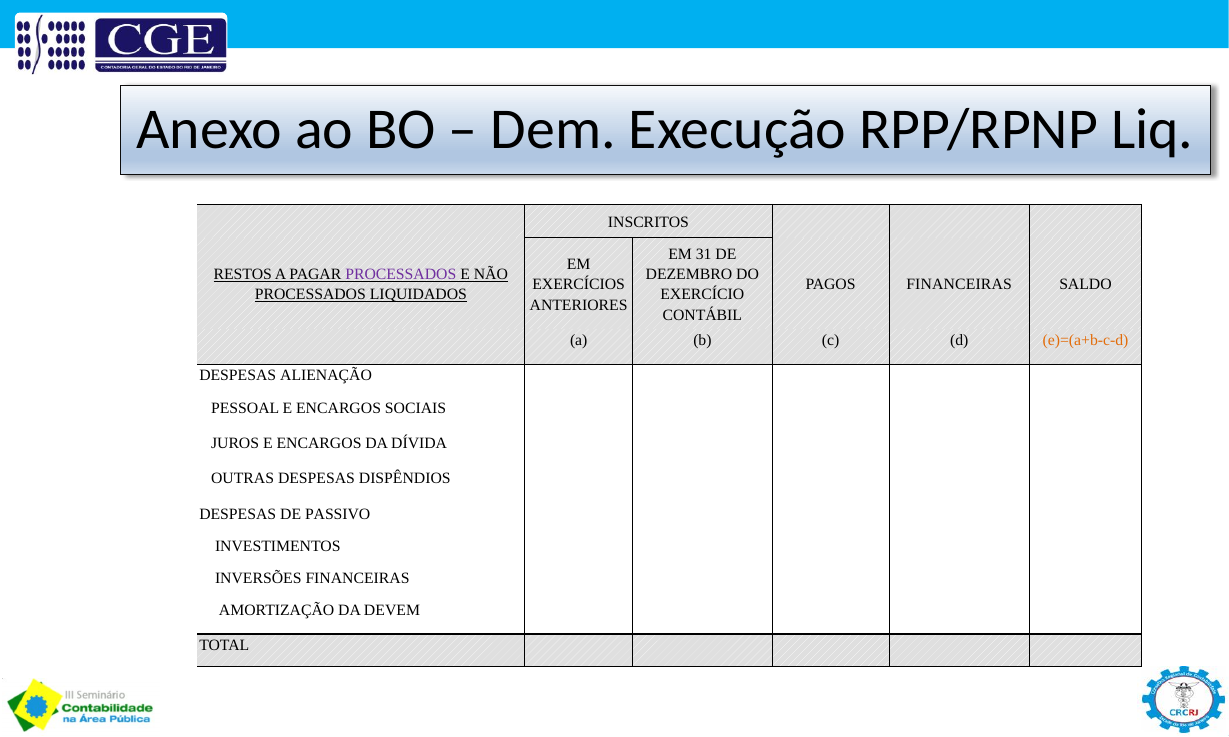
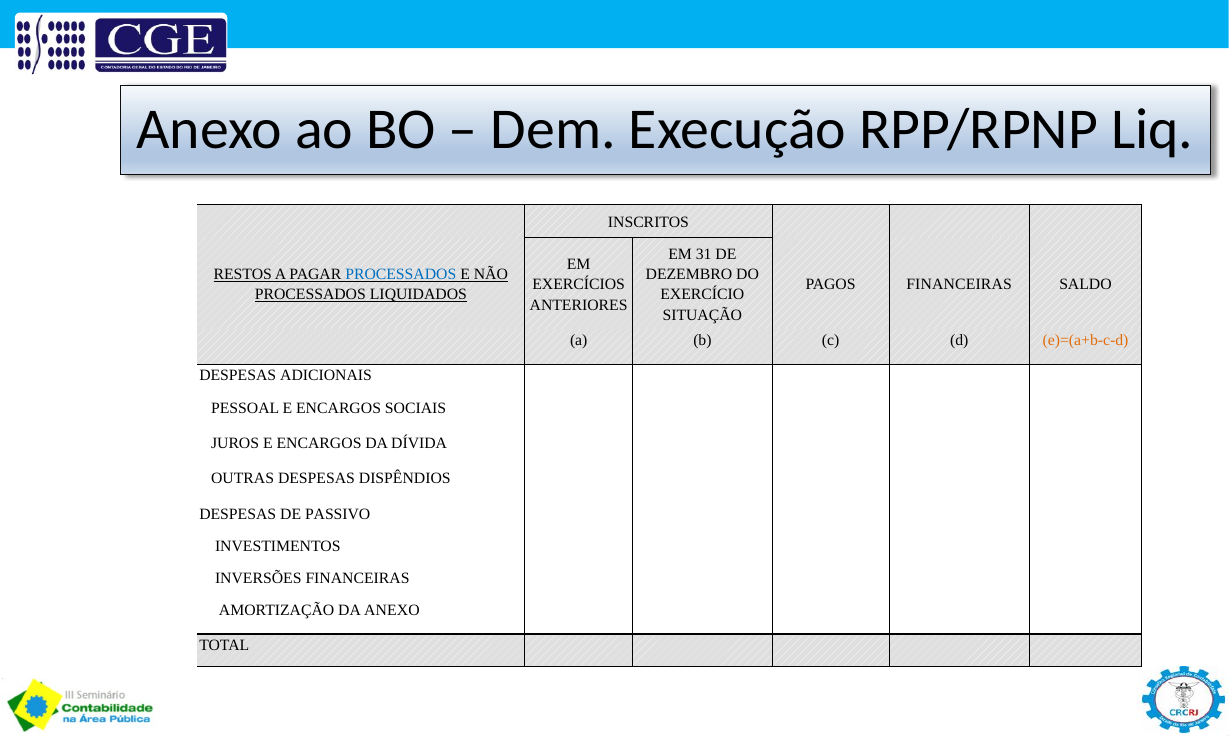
PROCESSADOS colour: purple -> blue (401, 275)
CONTÁBIL: CONTÁBIL -> SITUAÇÃO (702, 315)
ALIENAÇÃO: ALIENAÇÃO -> ADICIONAIS (326, 376)
DA DEVEM: DEVEM -> ANEXO (392, 610)
